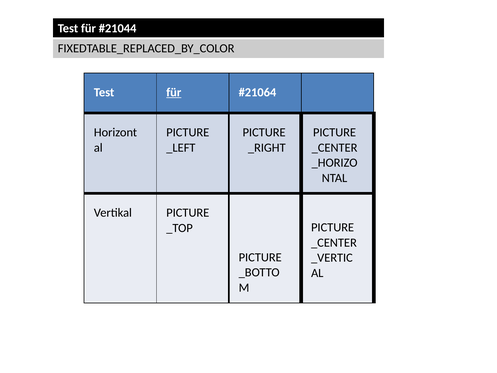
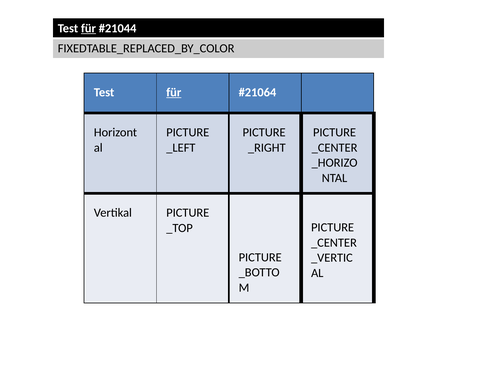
für underline: none -> present (88, 28)
